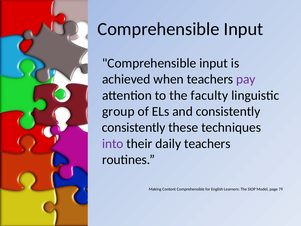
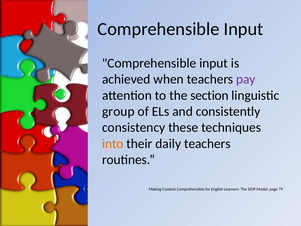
faculty: faculty -> section (209, 95)
consistently: consistently -> consistency (134, 127)
into colour: purple -> orange (113, 144)
